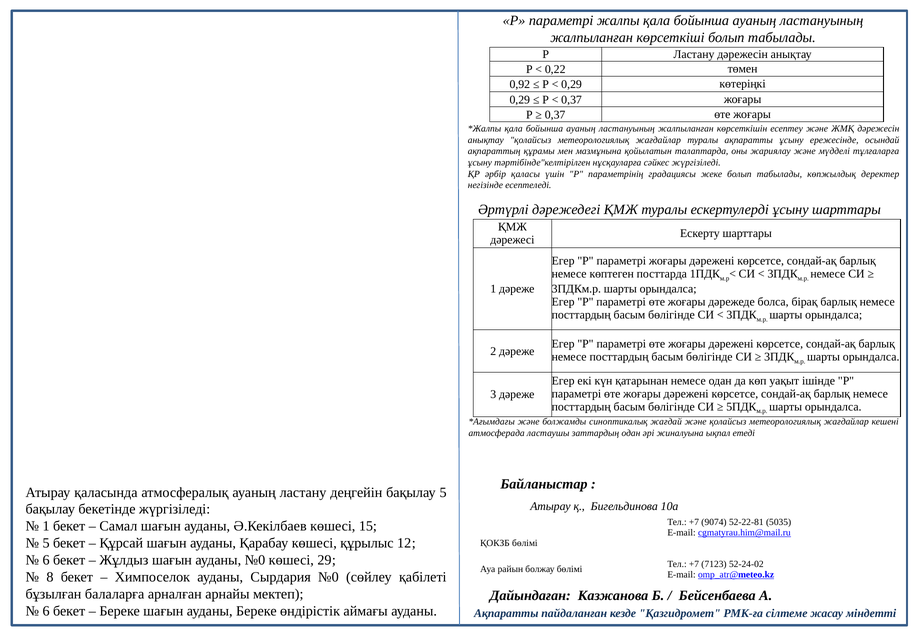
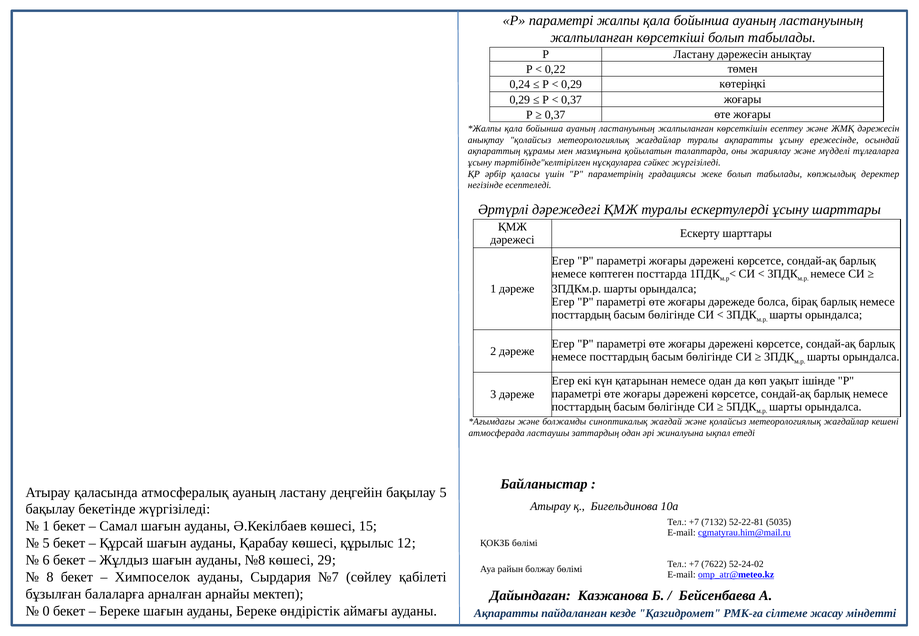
0,92: 0,92 -> 0,24 (520, 85)
9074: 9074 -> 7132 (714, 522)
ауданы №0: №0 -> №8 (255, 560)
7123: 7123 -> 7622 (714, 564)
Сырдария №0: №0 -> №7 (328, 577)
6: 6 -> 0 (46, 611)
